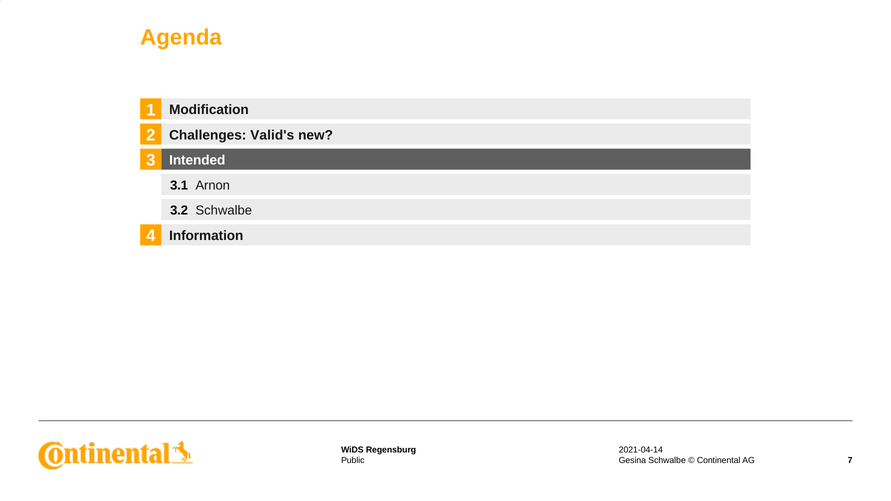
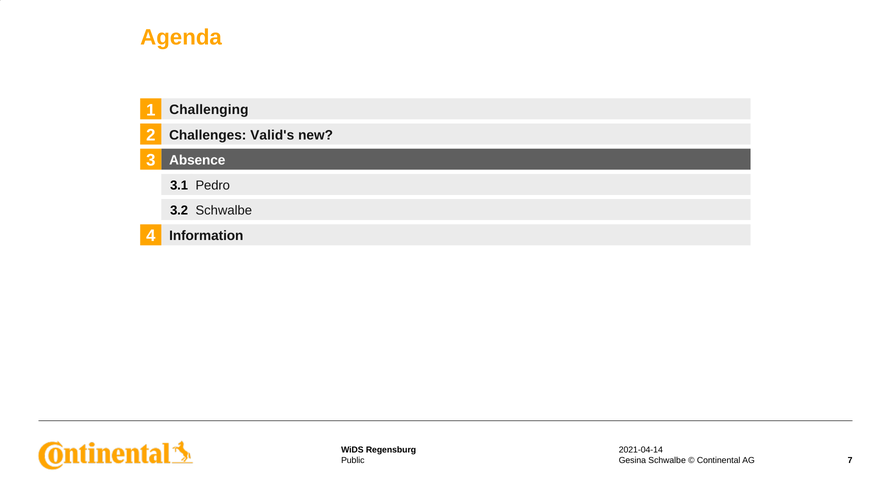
Modification: Modification -> Challenging (209, 110)
Intended: Intended -> Absence (197, 160)
Arnon: Arnon -> Pedro (213, 185)
